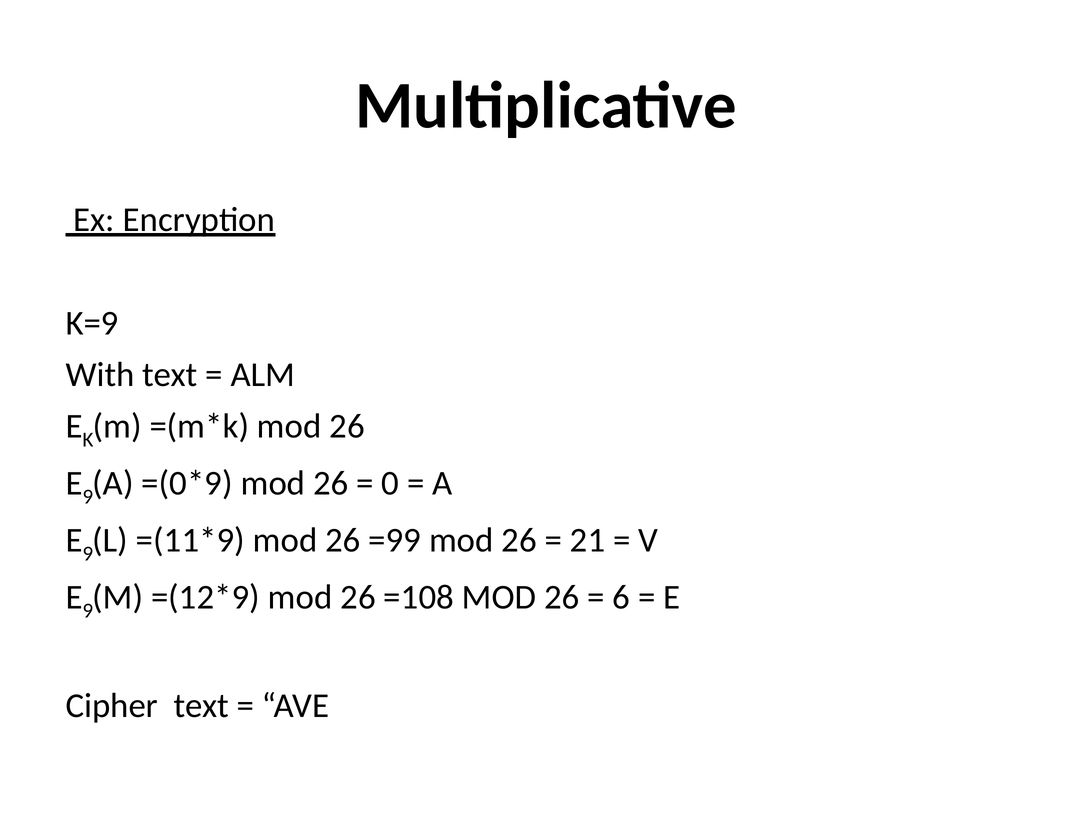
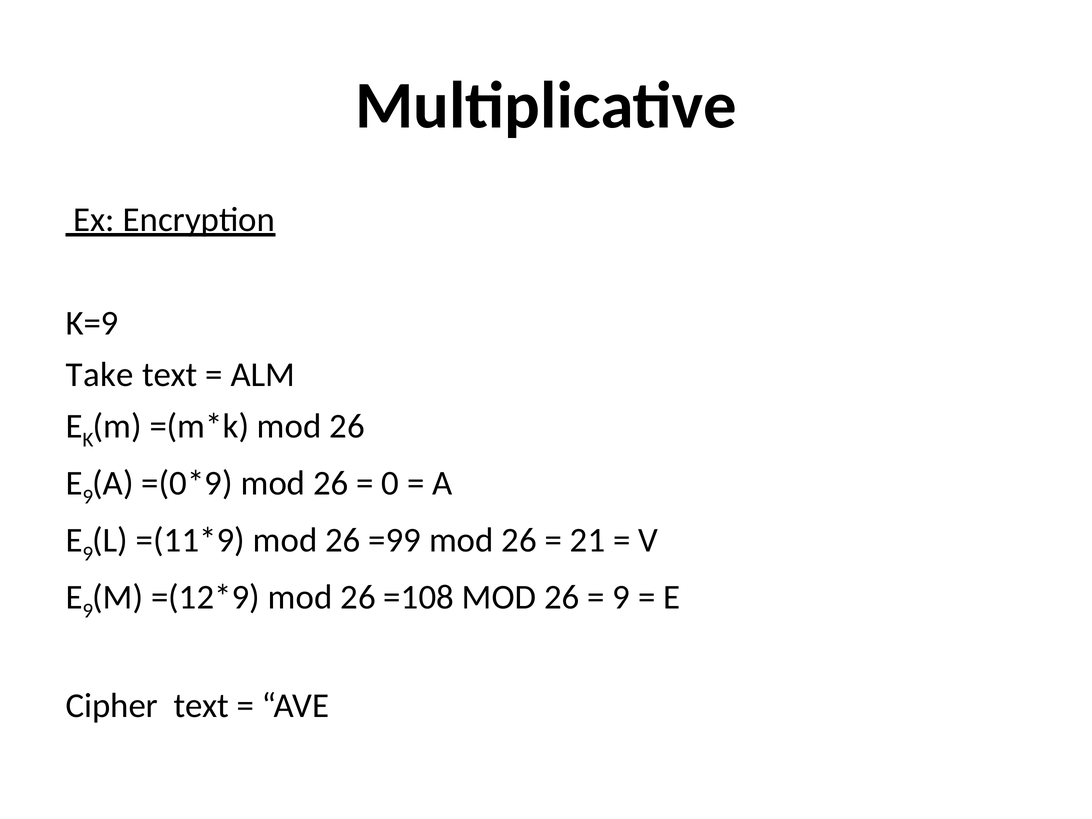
With: With -> Take (100, 375)
6: 6 -> 9 (621, 597)
